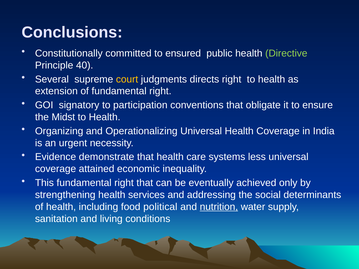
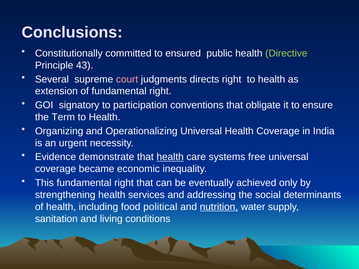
40: 40 -> 43 (85, 65)
court colour: yellow -> pink (127, 79)
Midst: Midst -> Term (63, 117)
health underline: none -> present (170, 157)
less: less -> free (257, 157)
attained: attained -> became (97, 169)
